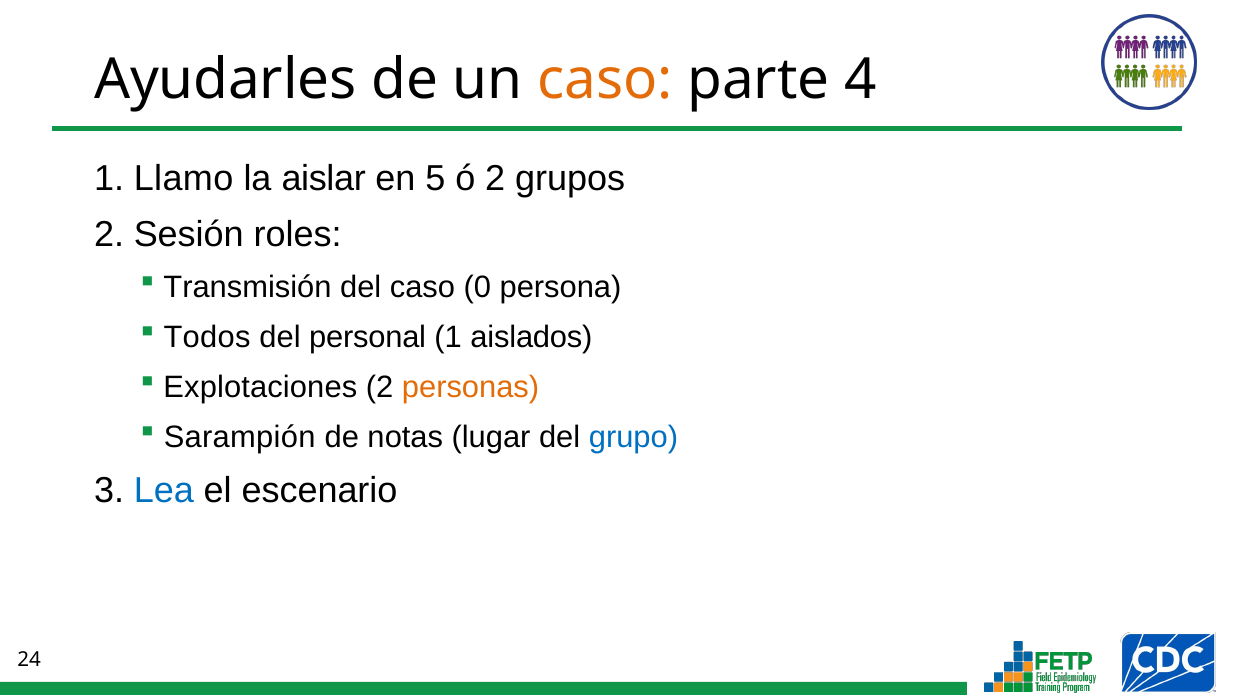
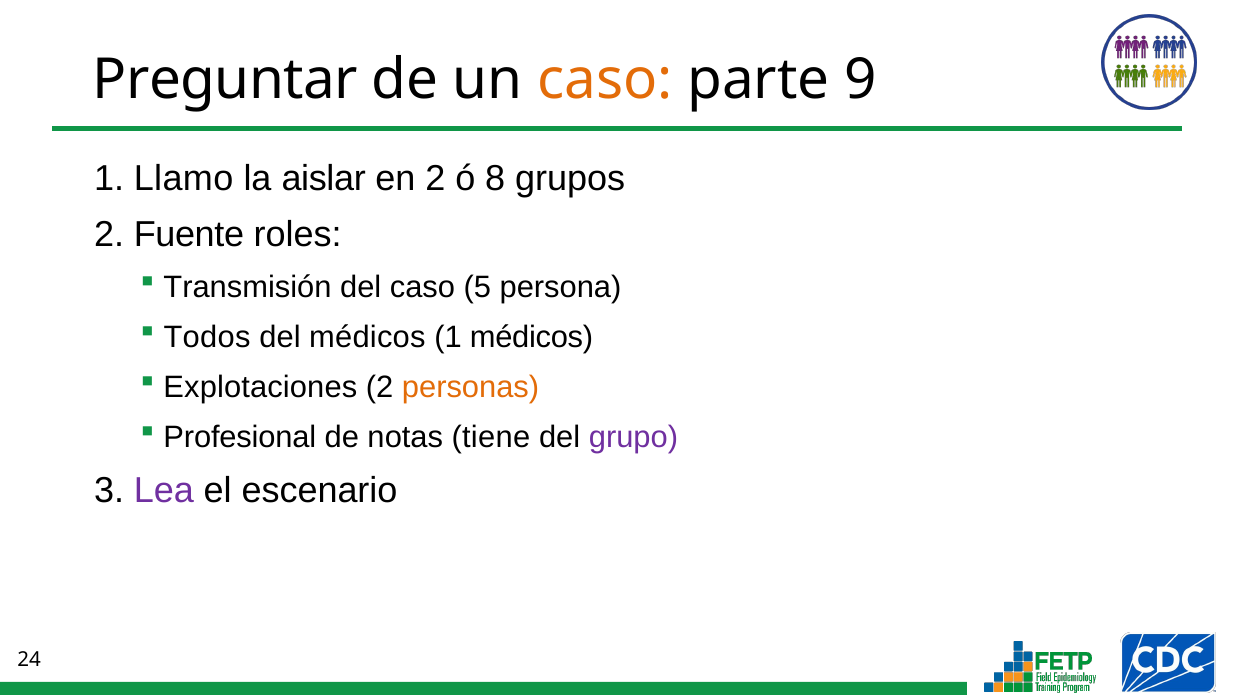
Ayudarles: Ayudarles -> Preguntar (226, 80)
4: 4 -> 9 (861, 80)
en 5: 5 -> 2 (435, 179)
ó 2: 2 -> 8 (495, 179)
Sesión: Sesión -> Fuente (189, 235)
0: 0 -> 5 (477, 287)
del personal: personal -> médicos (367, 337)
1 aislados: aislados -> médicos (532, 337)
Sarampión: Sarampión -> Profesional (240, 437)
lugar: lugar -> tiene (491, 437)
grupo colour: blue -> purple (633, 437)
Lea colour: blue -> purple (164, 490)
